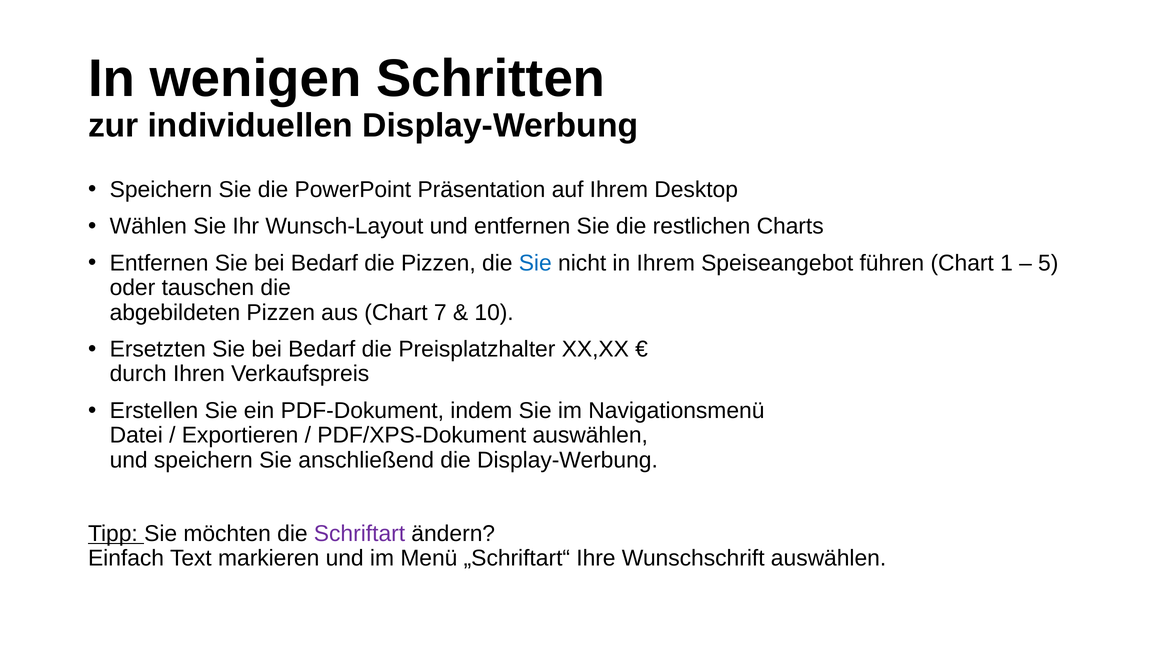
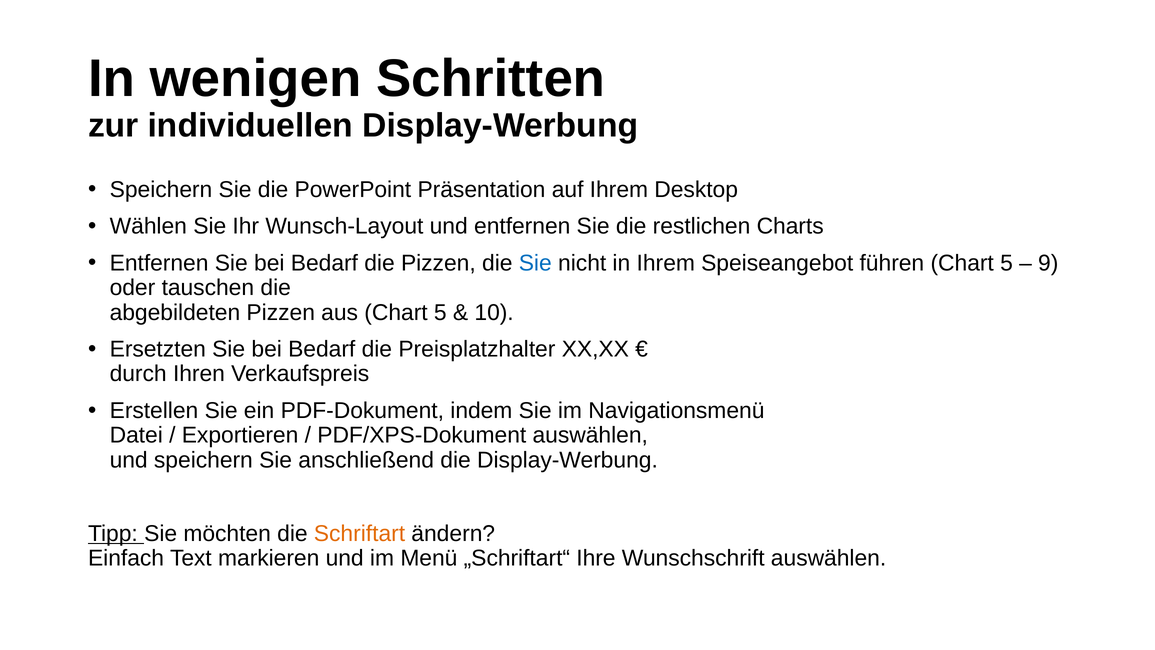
führen Chart 1: 1 -> 5 (1007, 263)
5: 5 -> 9 (1048, 263)
aus Chart 7: 7 -> 5 (440, 312)
Schriftart colour: purple -> orange (360, 533)
